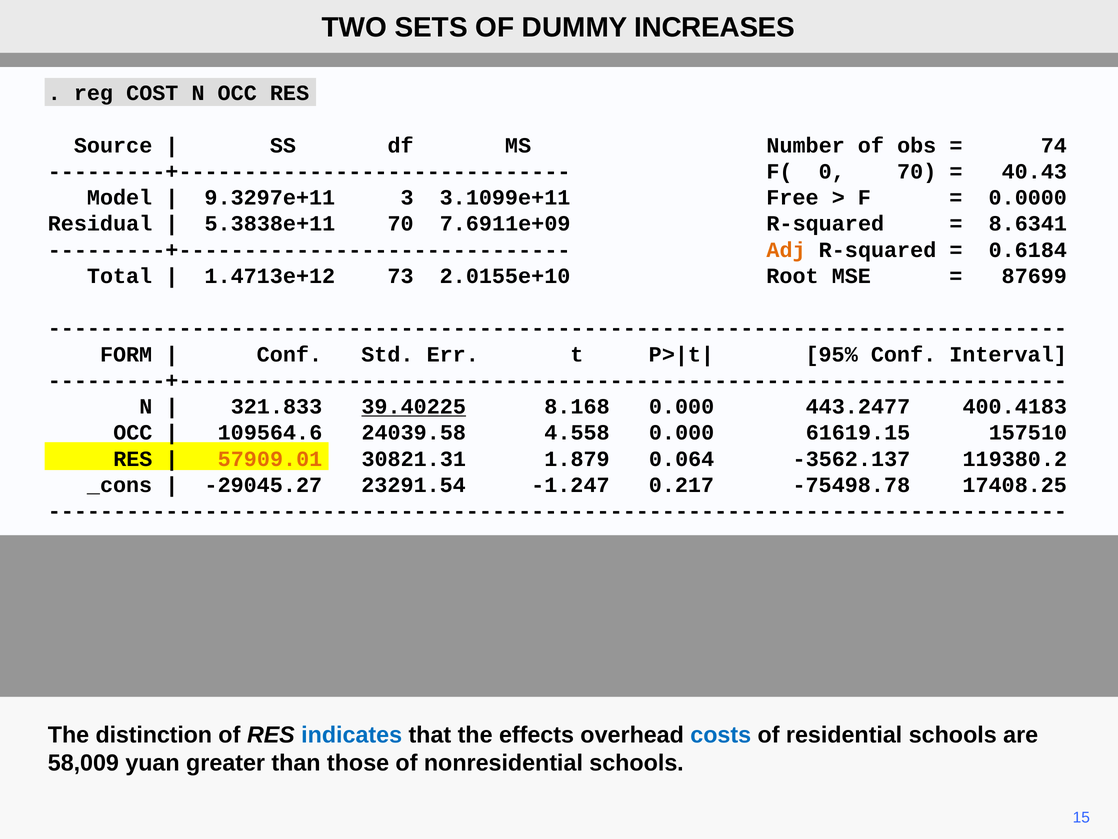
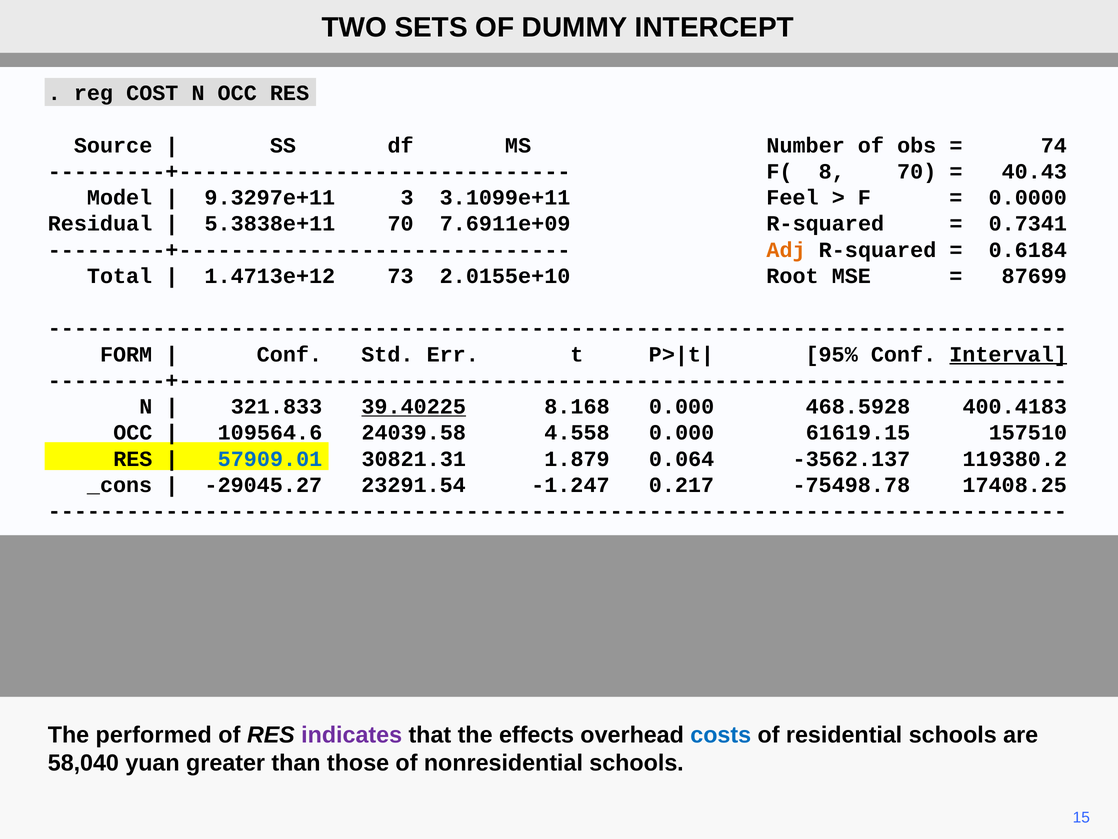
INCREASES: INCREASES -> INTERCEPT (714, 27)
0: 0 -> 8 (832, 171)
Free: Free -> Feel (792, 198)
8.6341: 8.6341 -> 0.7341 (1028, 224)
Interval underline: none -> present (1008, 354)
443.2477: 443.2477 -> 468.5928 (858, 406)
57909.01 colour: orange -> blue (270, 459)
distinction: distinction -> performed (154, 735)
indicates colour: blue -> purple (352, 735)
58,009: 58,009 -> 58,040 (83, 763)
